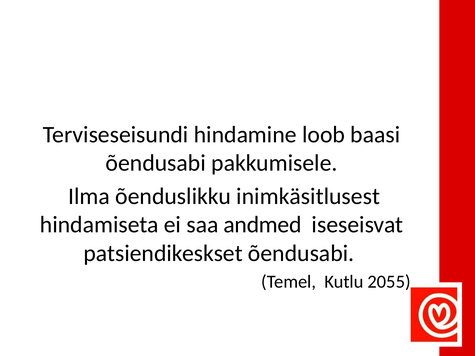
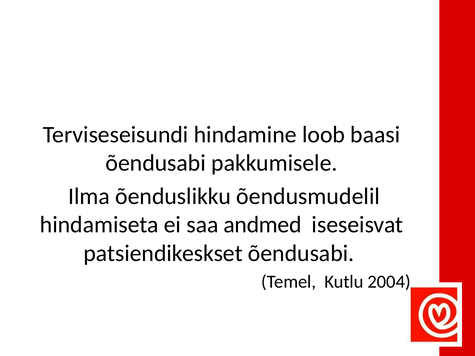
inimkäsitlusest: inimkäsitlusest -> õendusmudelil (308, 196)
2055: 2055 -> 2004 (389, 282)
